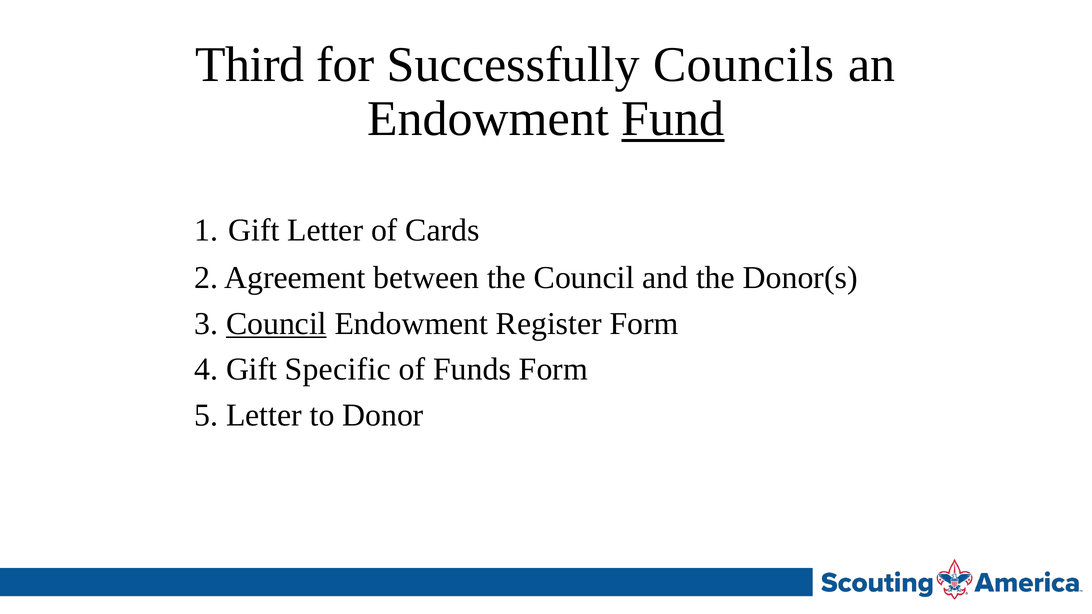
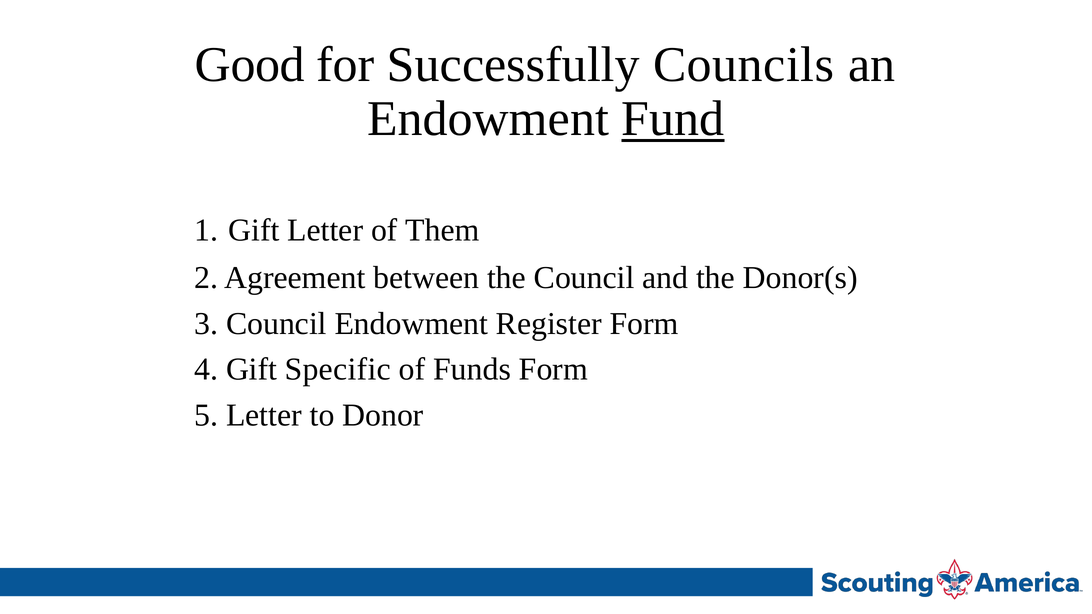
Third: Third -> Good (250, 65)
Cards: Cards -> Them (443, 230)
Council underline: present -> none (276, 324)
